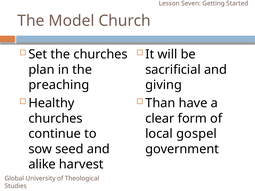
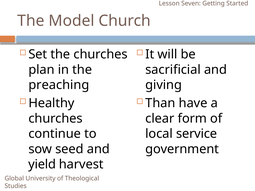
gospel: gospel -> service (197, 134)
alike: alike -> yield (42, 164)
